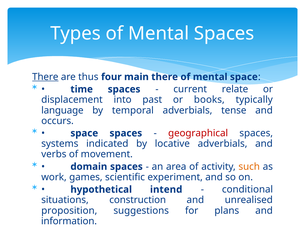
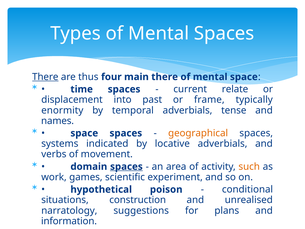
books: books -> frame (209, 100)
language: language -> enormity (62, 110)
occurs: occurs -> names (58, 121)
geographical colour: red -> orange (198, 133)
spaces underline: none -> present (126, 166)
intend: intend -> poison (166, 189)
proposition: proposition -> narratology (69, 210)
